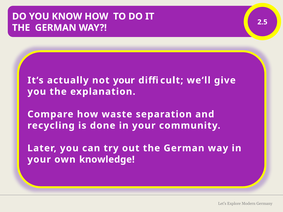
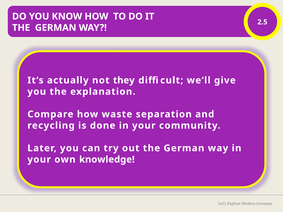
not your: your -> they (124, 80)
